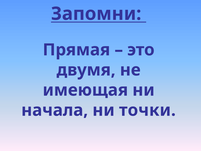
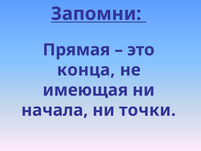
двумя: двумя -> конца (86, 70)
